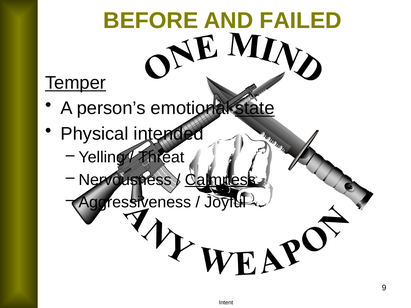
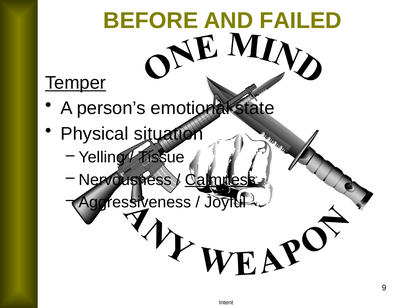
state underline: present -> none (255, 108)
intended: intended -> situation (169, 134)
Threat: Threat -> Tissue (161, 158)
